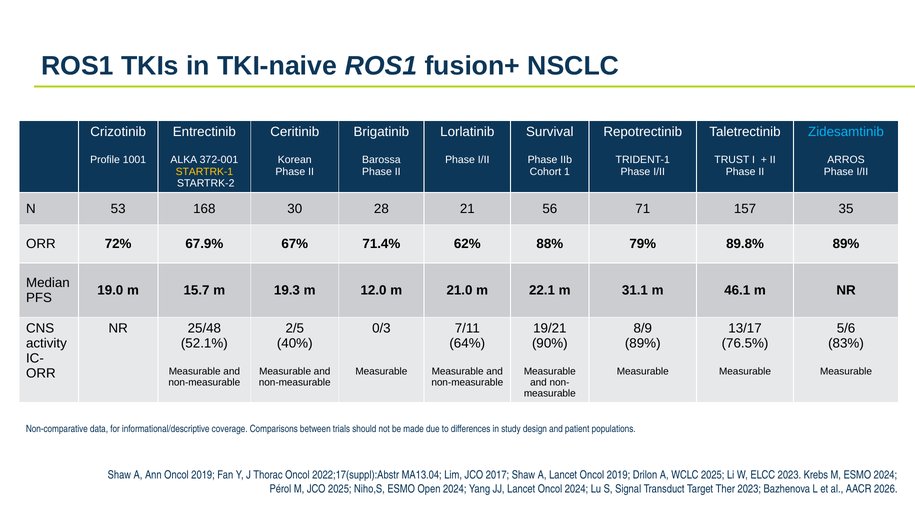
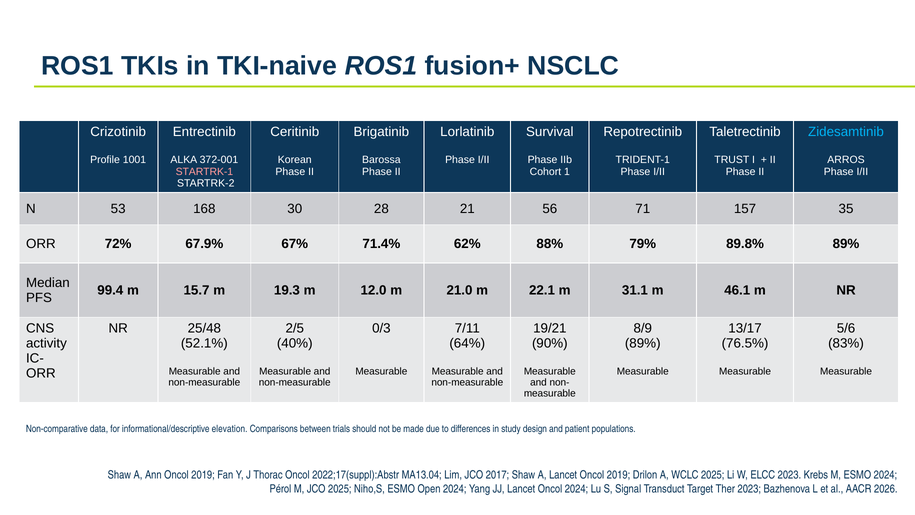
STARTRK-1 colour: yellow -> pink (204, 172)
19.0: 19.0 -> 99.4 (110, 290)
coverage: coverage -> elevation (230, 429)
